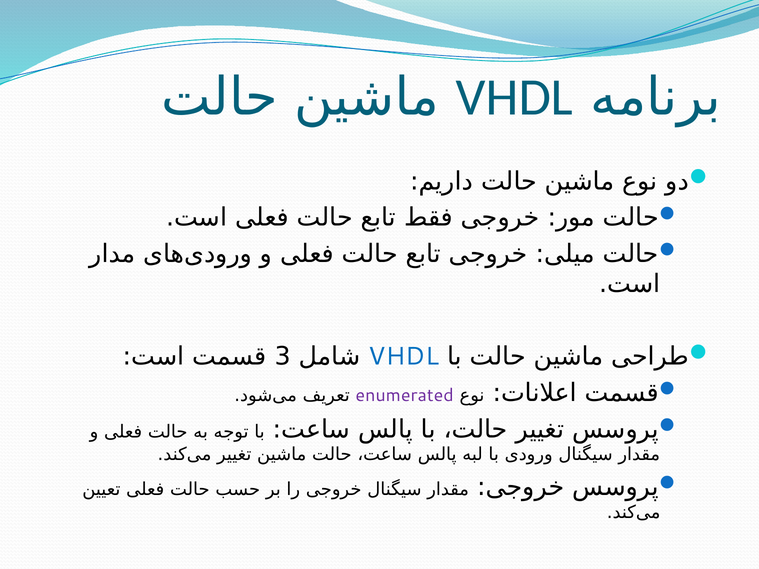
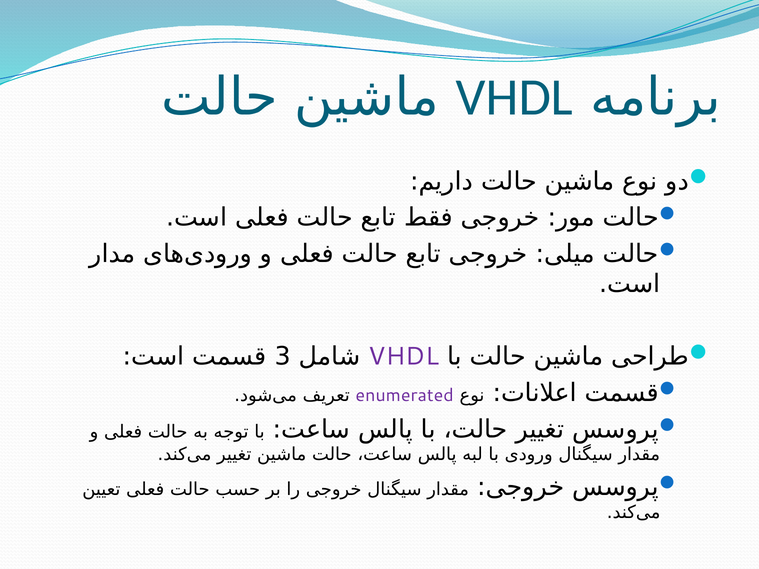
VHDL colour: blue -> purple (404, 357)
